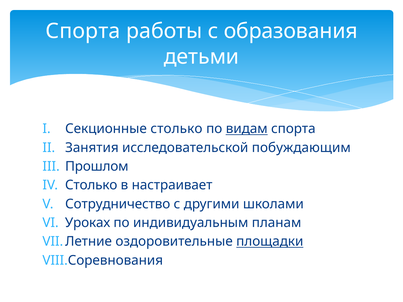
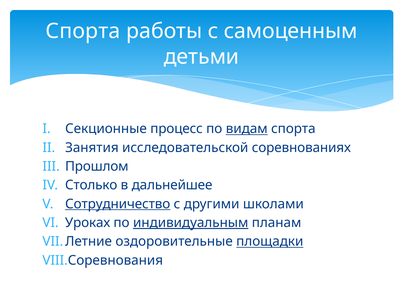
образования: образования -> самоценным (291, 31)
Секционные столько: столько -> процесс (177, 129)
побуждающим: побуждающим -> соревнованиях (301, 148)
настраивает: настраивает -> дальнейшее (172, 185)
Сотрудничество underline: none -> present (118, 204)
индивидуальным underline: none -> present (191, 223)
